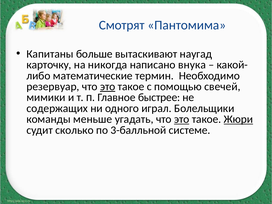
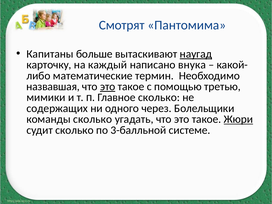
наугад underline: none -> present (196, 54)
никогда: никогда -> каждый (108, 65)
резервуар: резервуар -> назвавшая (53, 87)
свечей: свечей -> третью (222, 87)
Главное быстрее: быстрее -> сколько (159, 97)
играл: играл -> через (157, 108)
команды меньше: меньше -> сколько (93, 119)
это underline: present -> none (182, 119)
